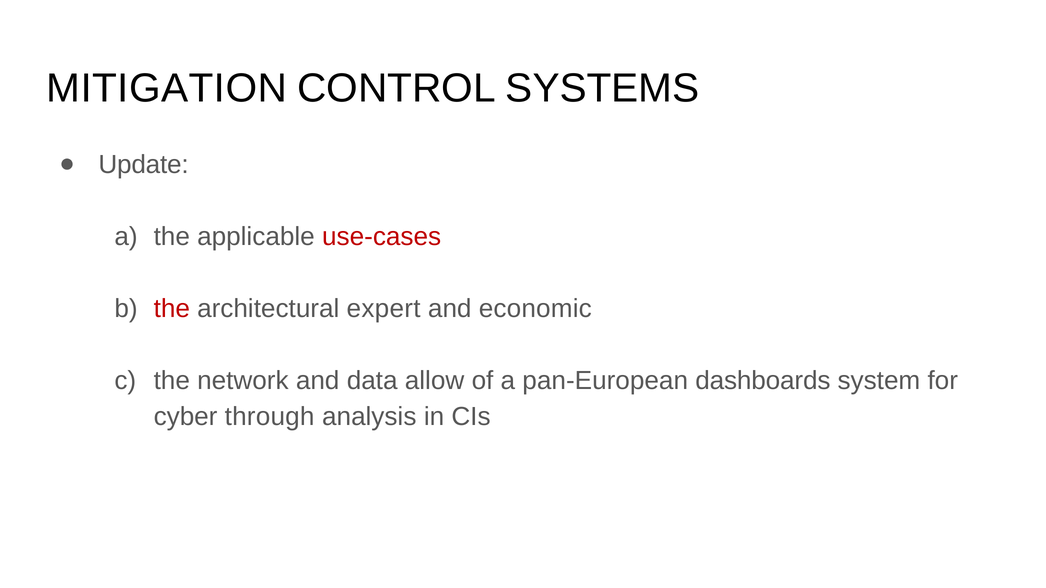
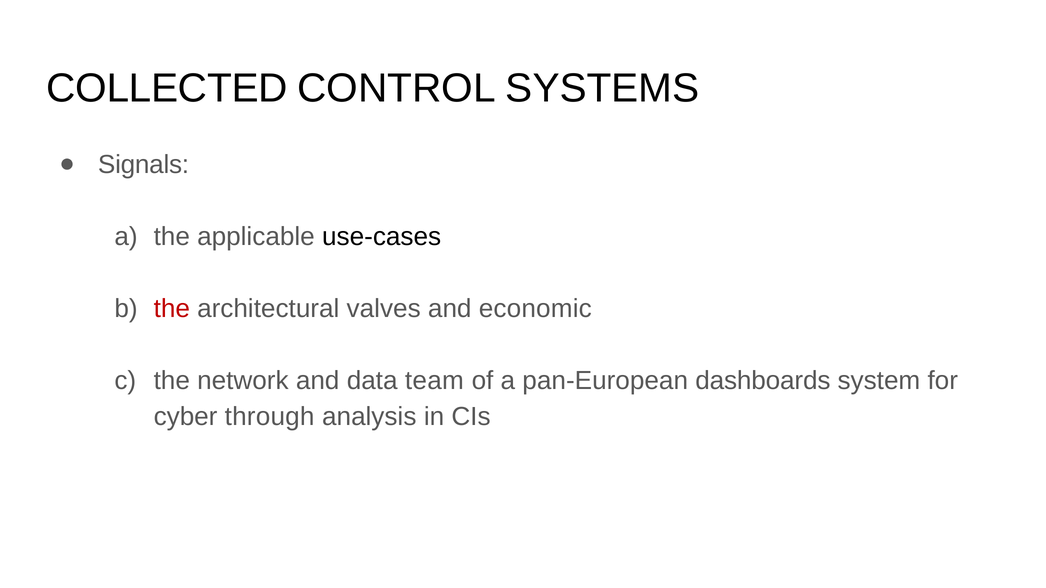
MITIGATION: MITIGATION -> COLLECTED (167, 89)
Update: Update -> Signals (144, 164)
use-cases colour: red -> black (382, 237)
expert: expert -> valves (384, 309)
allow: allow -> team (434, 381)
